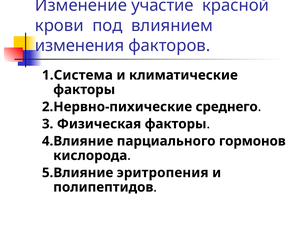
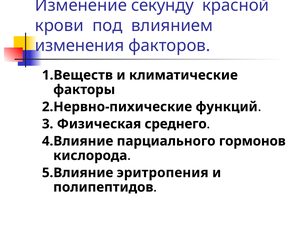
участие: участие -> секунду (162, 5)
1.Система: 1.Система -> 1.Веществ (77, 75)
среднего: среднего -> функций (227, 107)
Физическая факторы: факторы -> среднего (176, 124)
